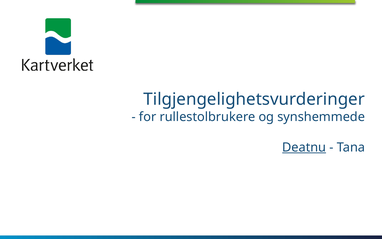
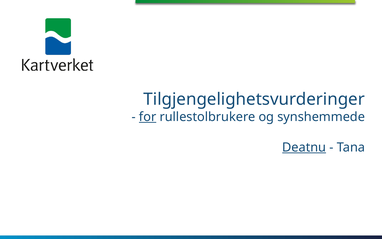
for underline: none -> present (148, 117)
